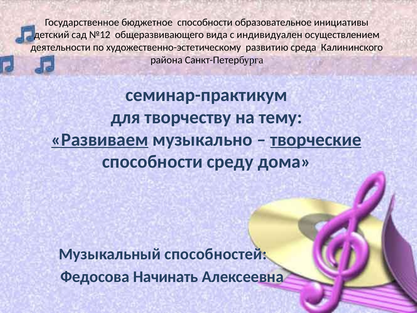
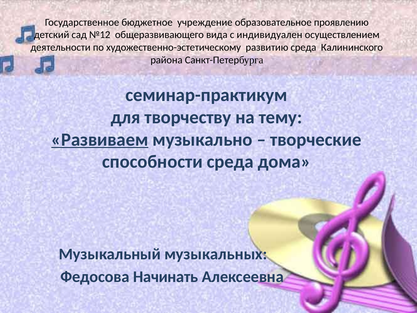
бюджетное способности: способности -> учреждение (205, 22)
инициативы: инициативы -> проявлению (341, 22)
творческие underline: present -> none (316, 139)
способности среду: среду -> среда (230, 162)
способностей: способностей -> музыкальных (216, 254)
